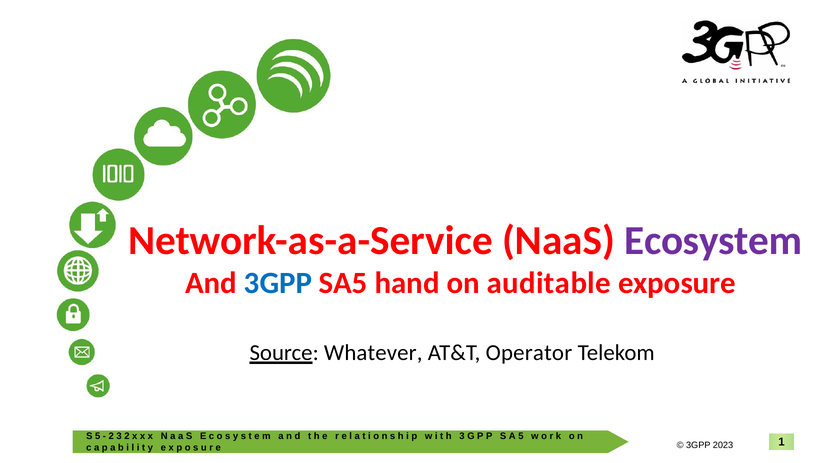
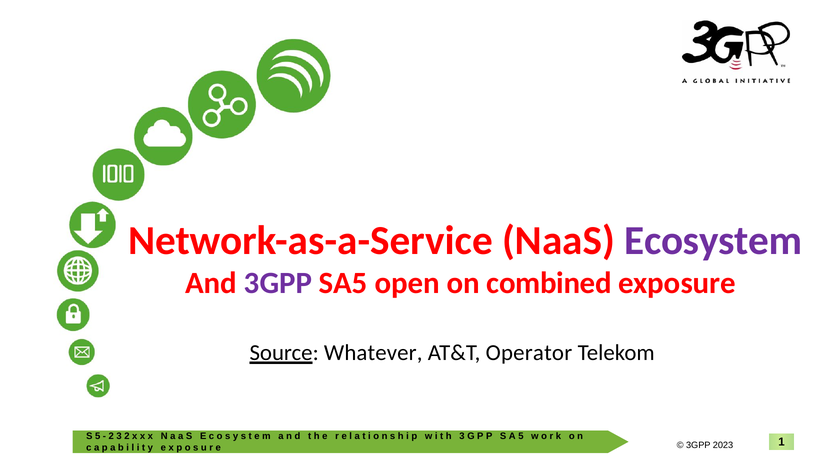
3GPP colour: blue -> purple (278, 283)
hand: hand -> open (407, 283)
auditable: auditable -> combined (549, 283)
